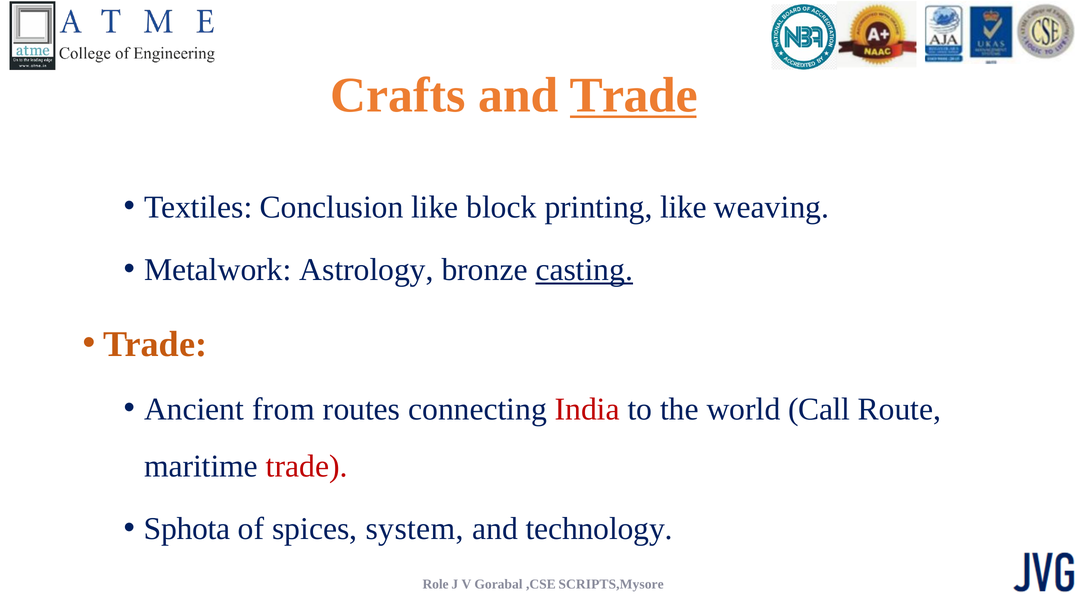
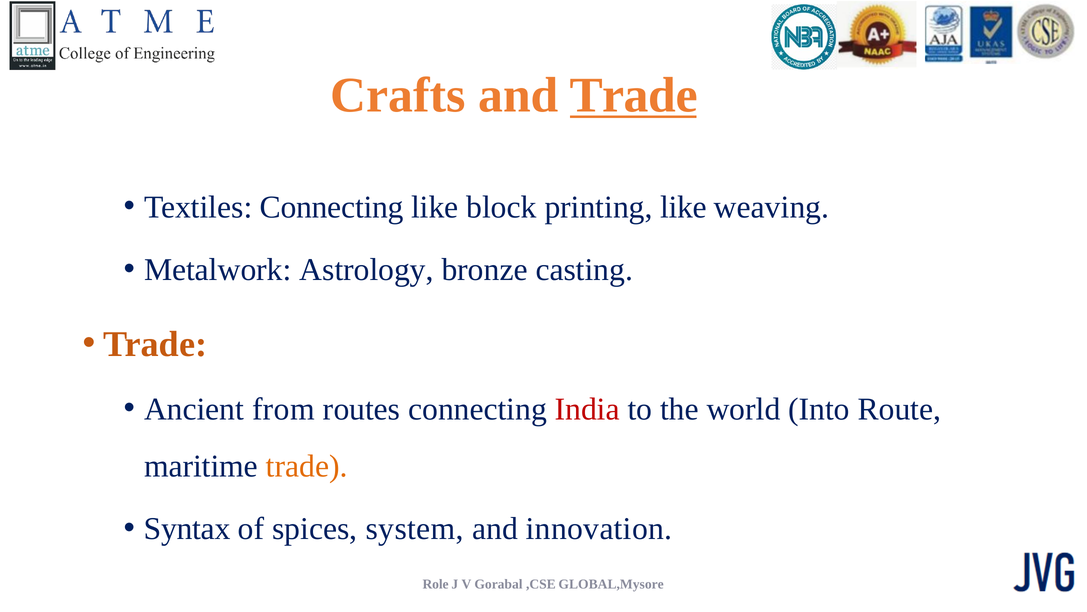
Textiles Conclusion: Conclusion -> Connecting (332, 207)
casting underline: present -> none (584, 270)
Call: Call -> Into (819, 409)
trade colour: red -> orange (307, 466)
Sphota: Sphota -> Syntax (187, 528)
technology: technology -> innovation (599, 528)
SCRIPTS,Mysore: SCRIPTS,Mysore -> GLOBAL,Mysore (611, 584)
